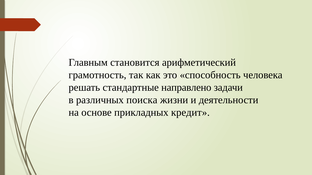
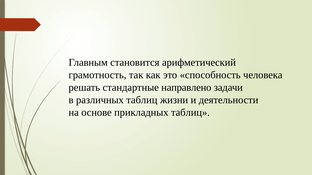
различных поиска: поиска -> таблиц (142, 100)
прикладных кредит: кредит -> таблиц (190, 113)
